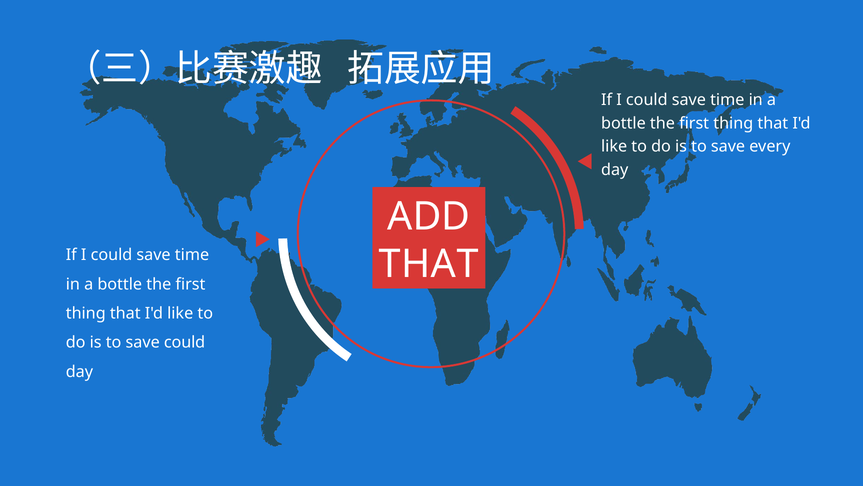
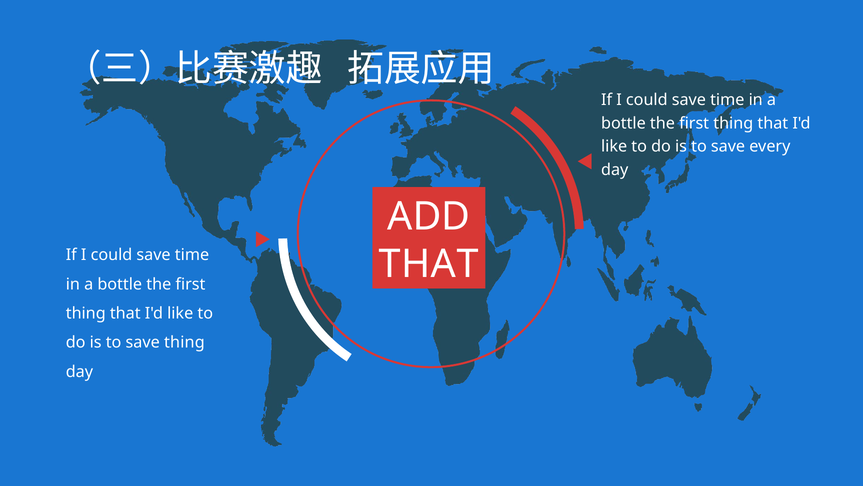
save could: could -> thing (184, 342)
